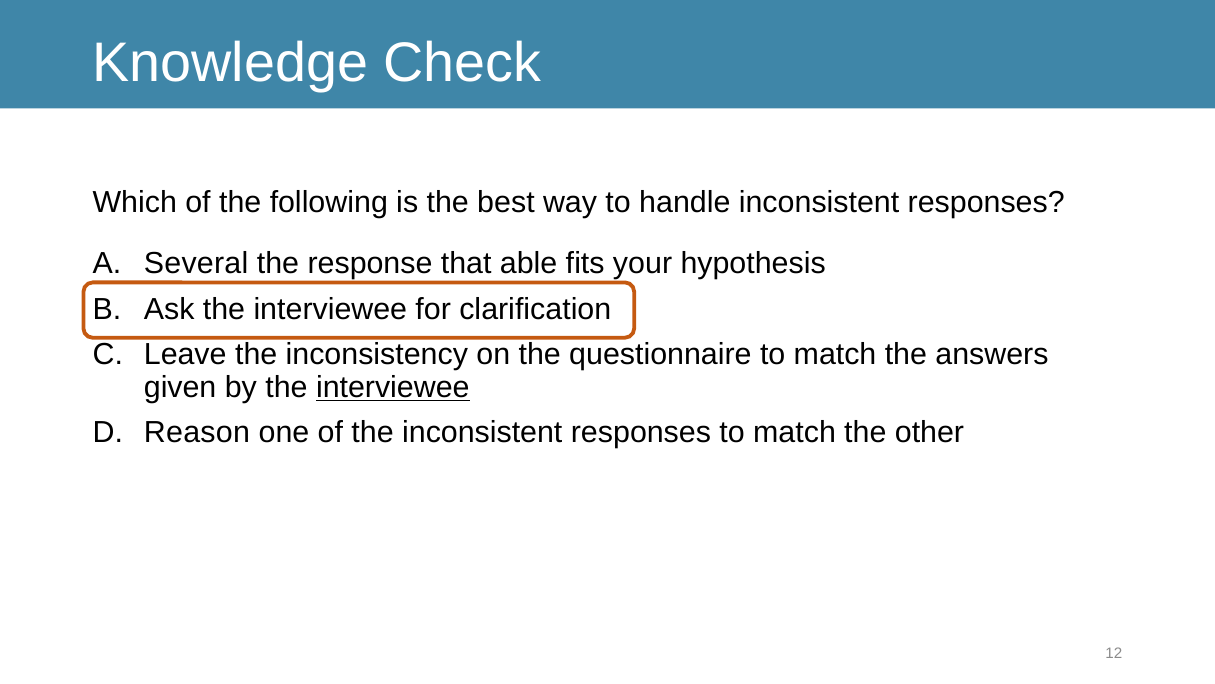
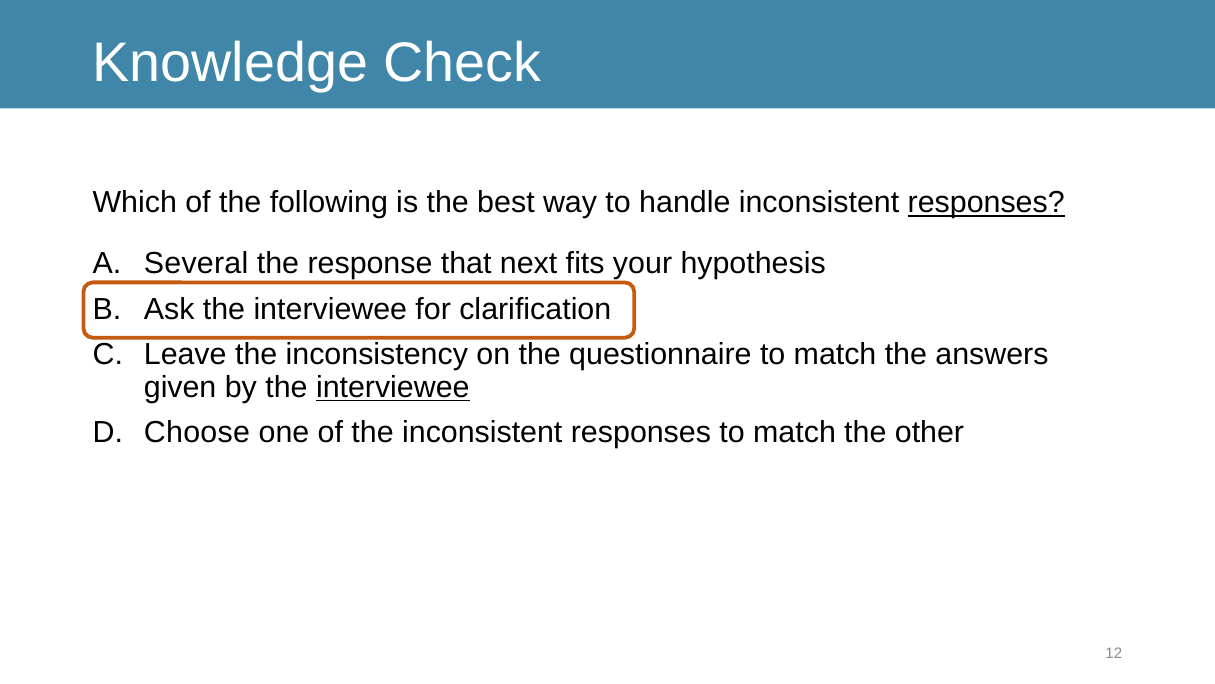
responses underline: none -> present (986, 203)
able: able -> next (529, 263)
Reason: Reason -> Choose (197, 432)
